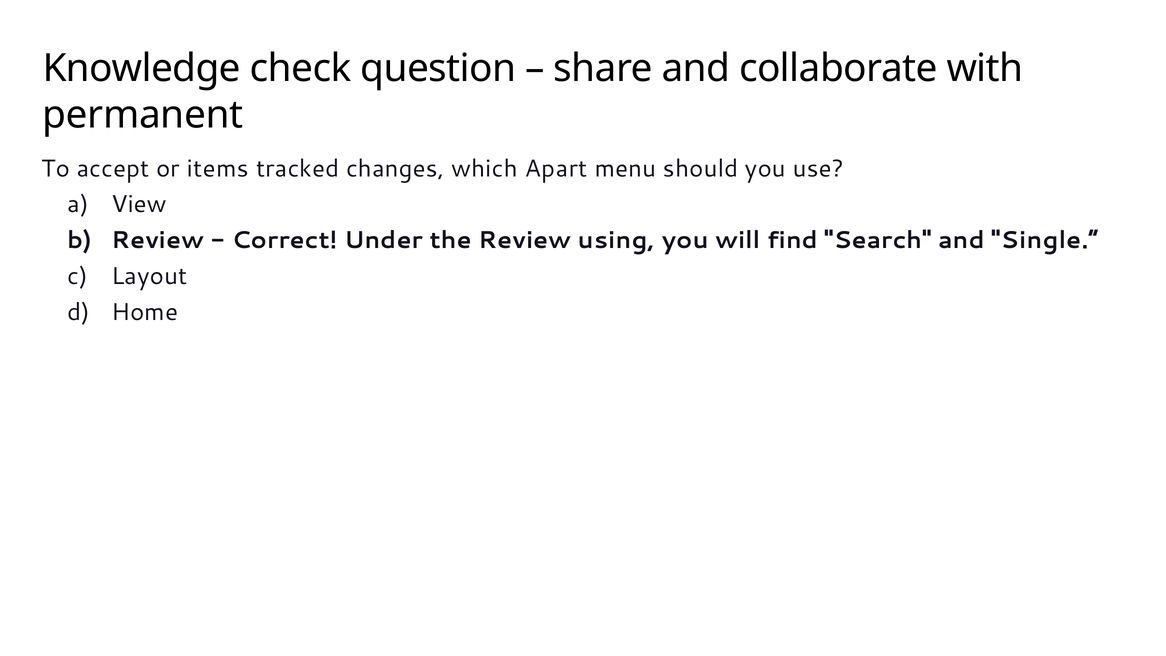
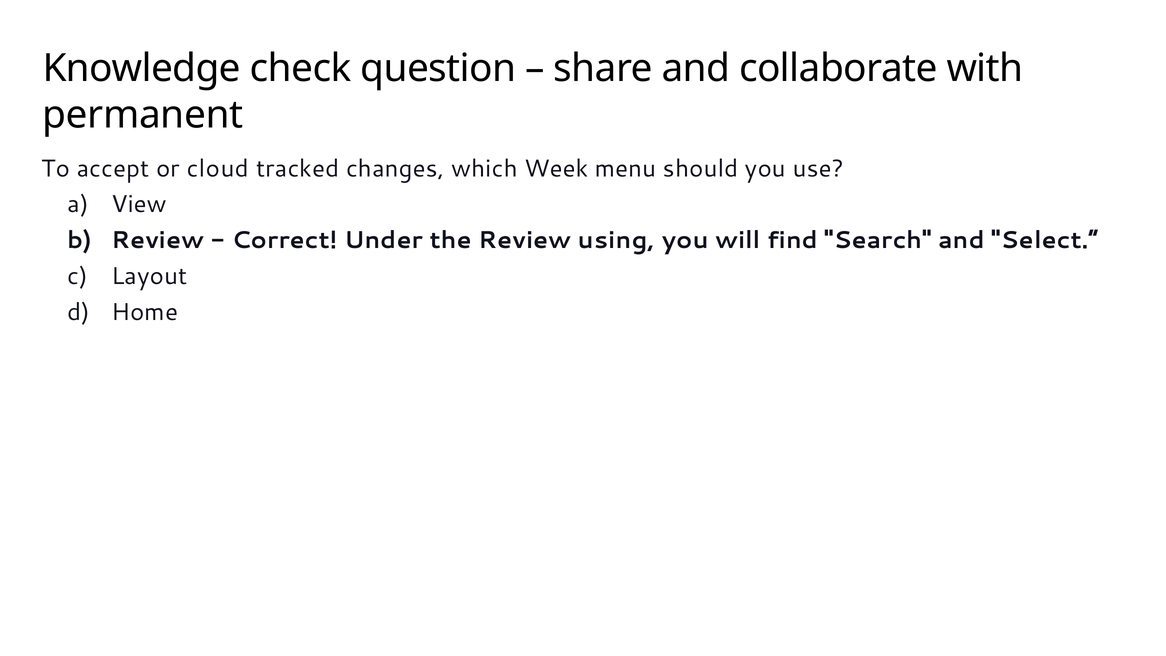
items: items -> cloud (218, 168)
Apart: Apart -> Week (556, 168)
Single.“: Single.“ -> Select.“ (1045, 240)
